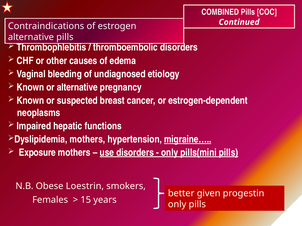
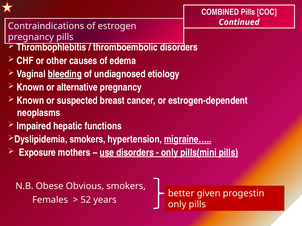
alternative: alternative -> pregnancy (31, 37)
bleeding underline: none -> present (65, 74)
mothers: mothers -> smokers (88, 140)
Loestrin: Loestrin -> Obvious (85, 187)
15: 15 -> 52 (86, 200)
